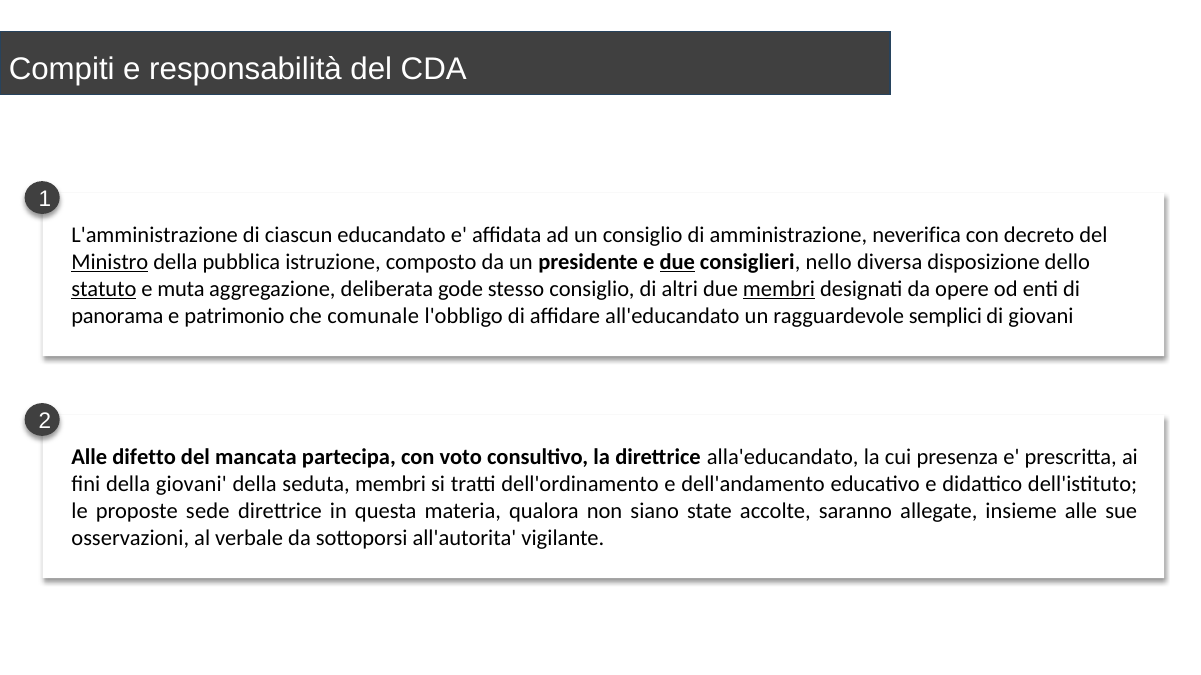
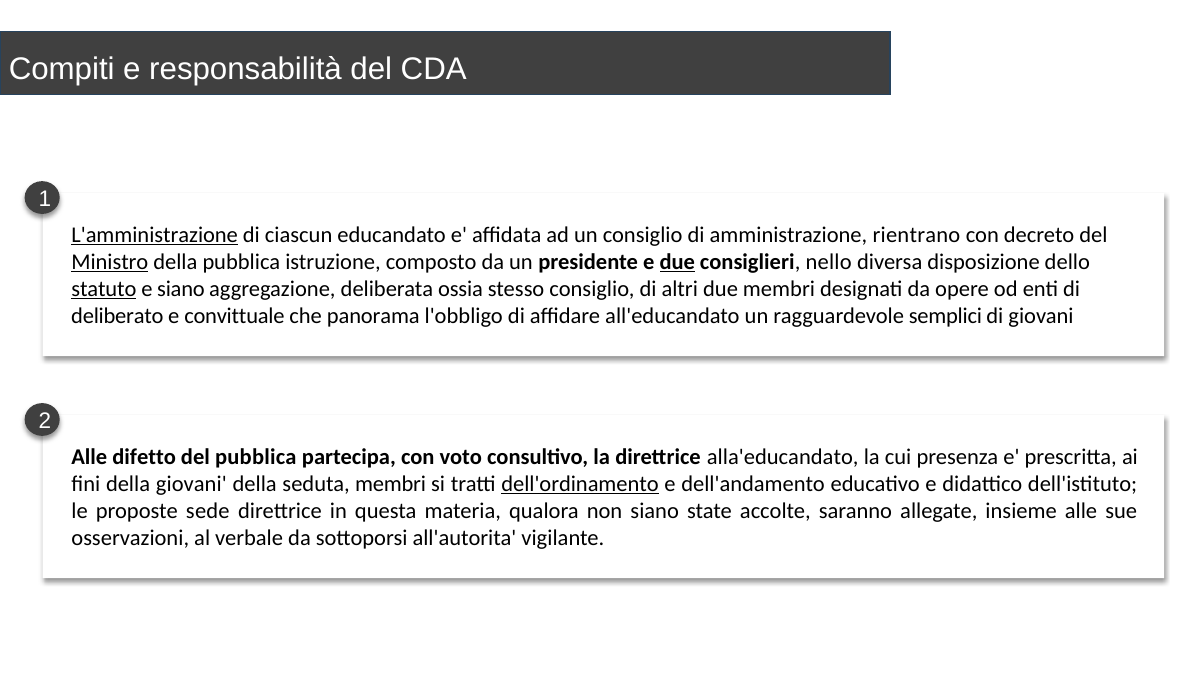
L'amministrazione underline: none -> present (155, 235)
neverifica: neverifica -> rientrano (916, 235)
e muta: muta -> siano (181, 289)
gode: gode -> ossia (460, 289)
membri underline: present -> none (779, 289)
panorama: panorama -> deliberato (117, 316)
patrimonio: patrimonio -> convittuale (234, 316)
comunale: comunale -> panorama (373, 316)
del mancata: mancata -> pubblica (256, 457)
dell'ordinamento underline: none -> present (580, 484)
